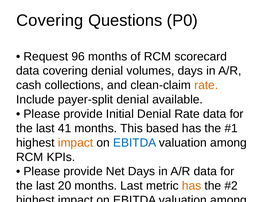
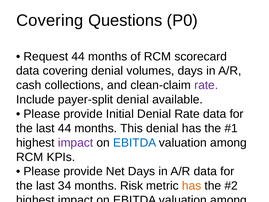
Request 96: 96 -> 44 (78, 56)
rate colour: orange -> purple (206, 85)
last 41: 41 -> 44 (65, 128)
This based: based -> denial (162, 128)
impact colour: orange -> purple (76, 143)
20: 20 -> 34 (65, 186)
months Last: Last -> Risk (132, 186)
